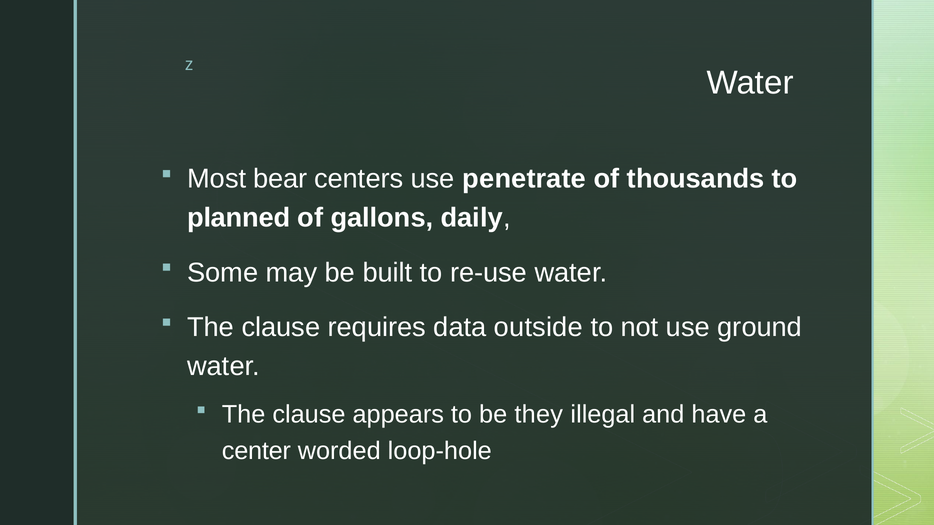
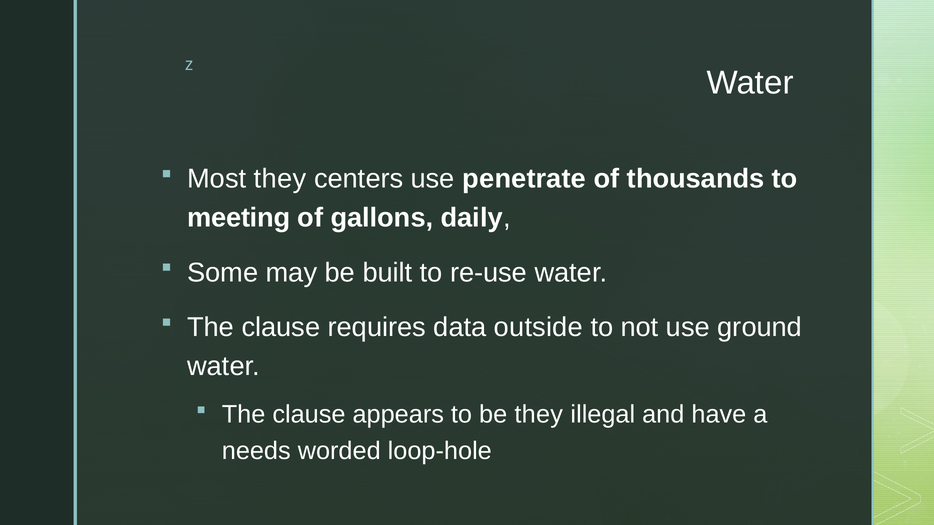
Most bear: bear -> they (280, 179)
planned: planned -> meeting (239, 218)
center: center -> needs (256, 451)
